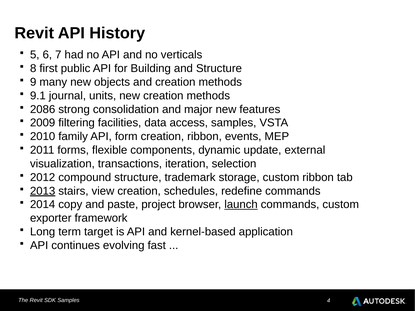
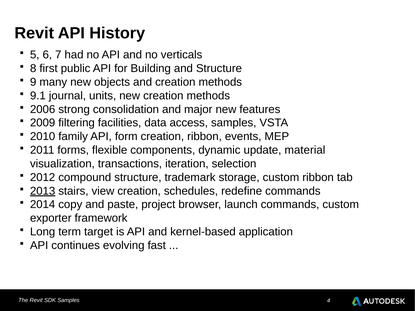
2086: 2086 -> 2006 (43, 109)
external: external -> material (305, 150)
launch underline: present -> none (241, 205)
